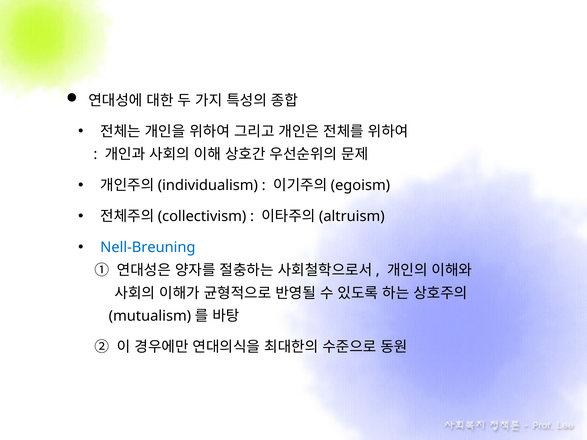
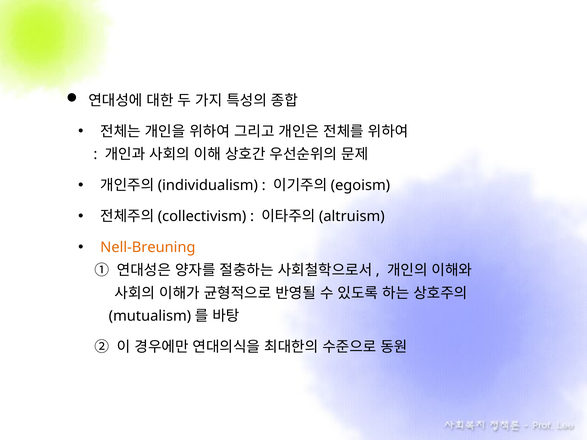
Nell-Breuning colour: blue -> orange (148, 248)
